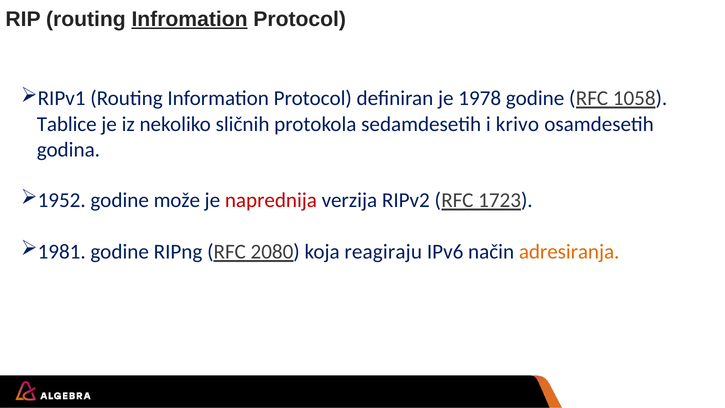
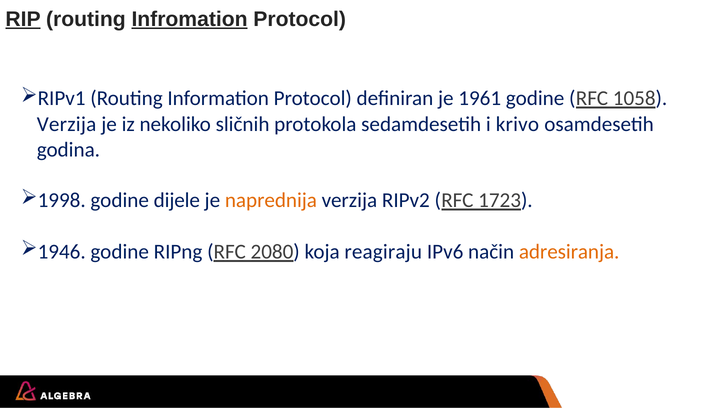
RIP underline: none -> present (23, 19)
1978: 1978 -> 1961 (480, 98)
Tablice: Tablice -> Verzija (67, 124)
1952: 1952 -> 1998 (62, 200)
može: može -> dijele (177, 200)
naprednija colour: red -> orange (271, 200)
1981: 1981 -> 1946 (62, 252)
